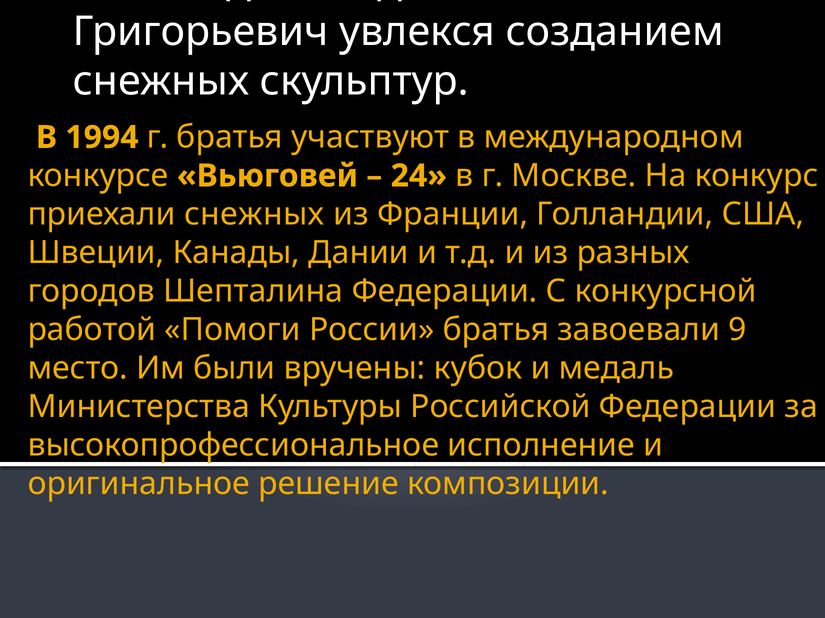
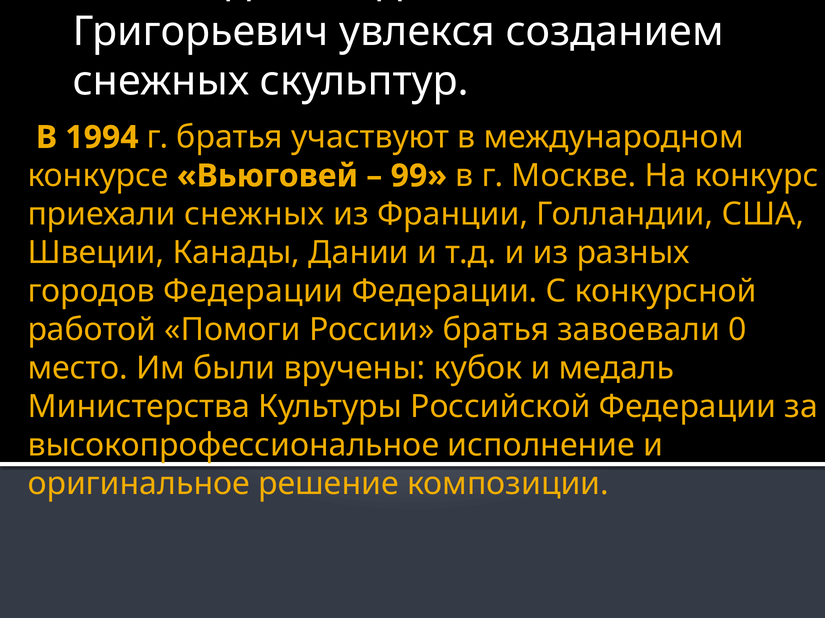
24: 24 -> 99 (419, 176)
городов Шепталина: Шепталина -> Федерации (253, 292)
9: 9 -> 0 (738, 330)
